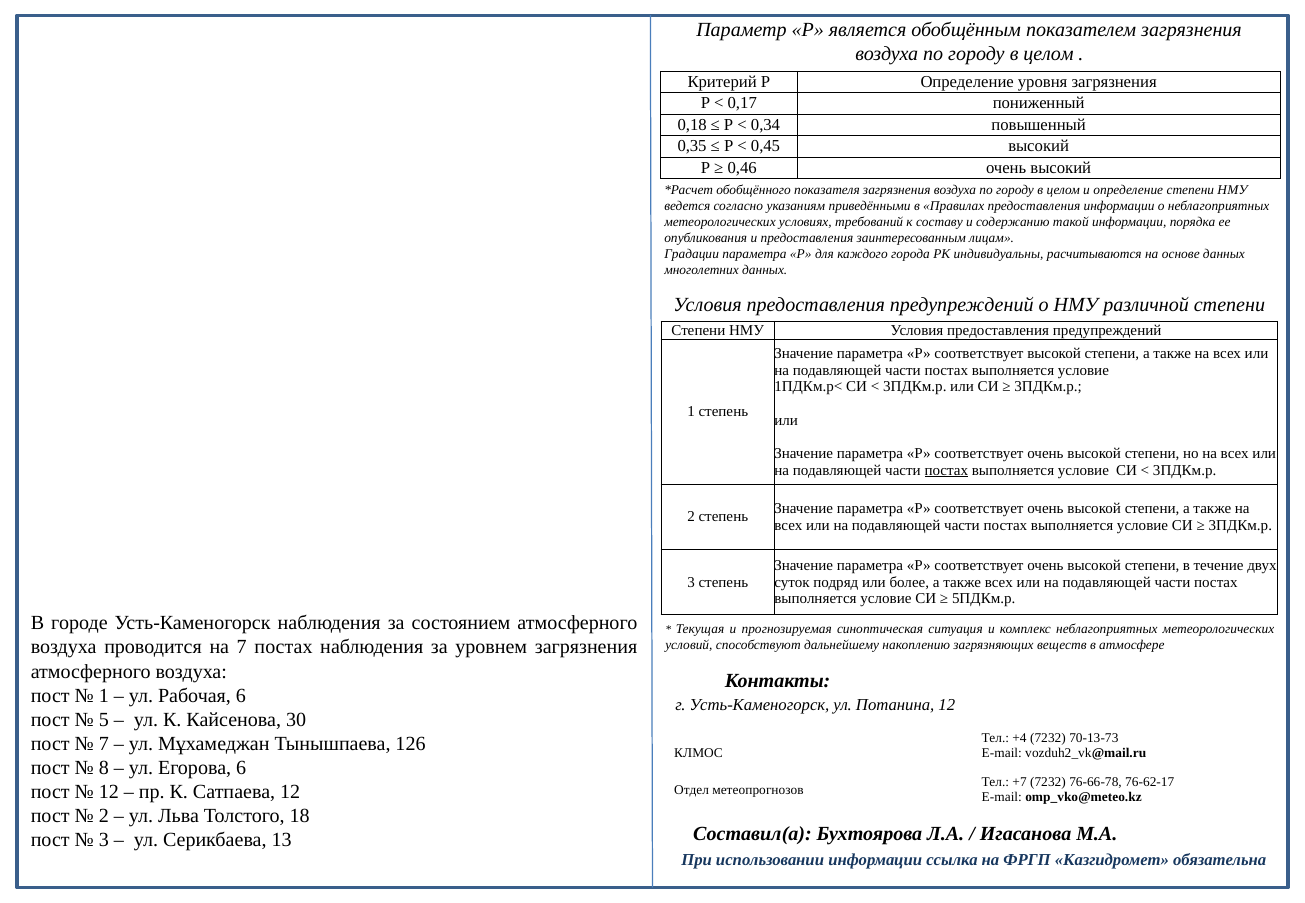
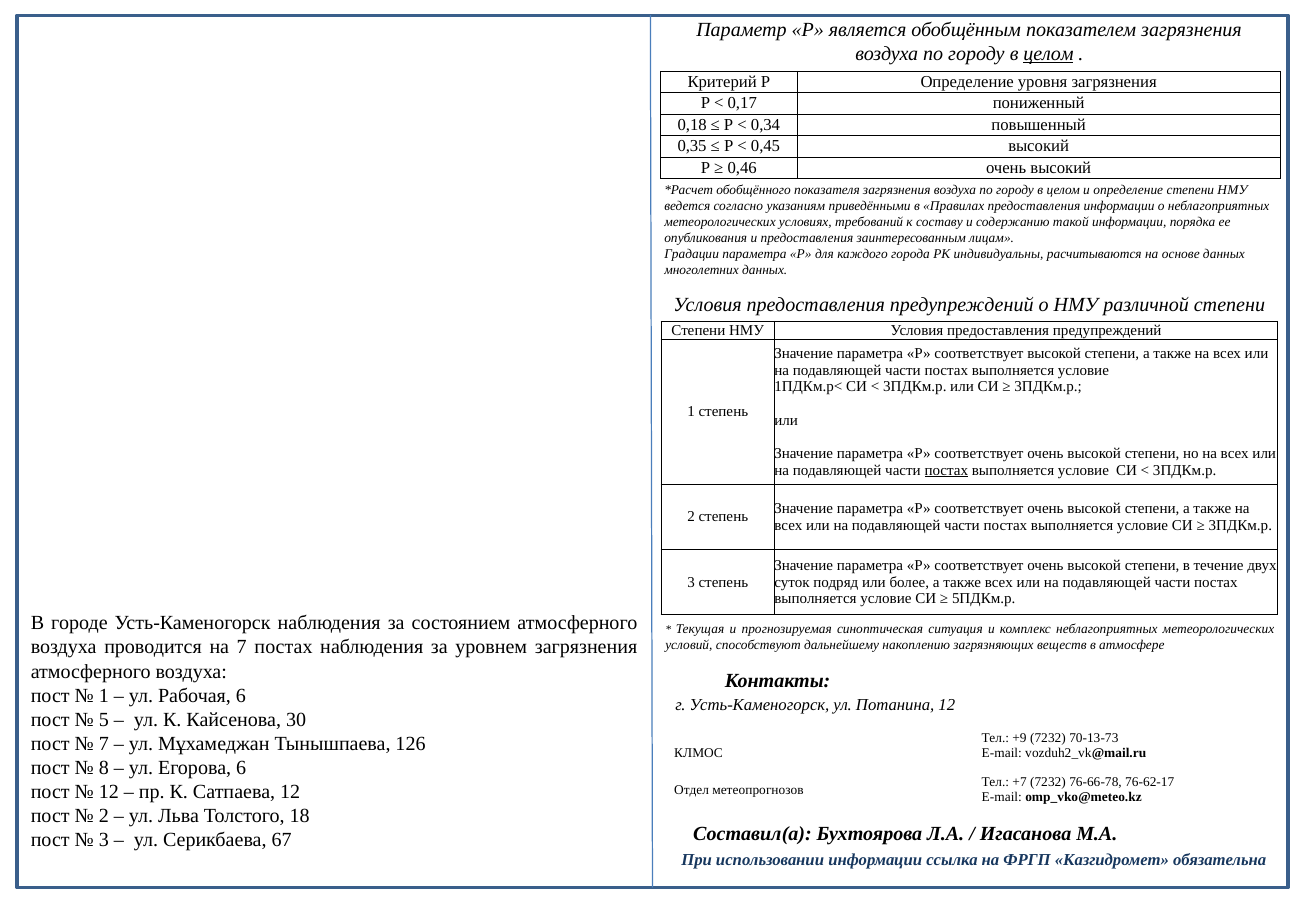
целом underline: none -> present (1048, 54)
+4: +4 -> +9 (1020, 739)
13: 13 -> 67 (282, 840)
